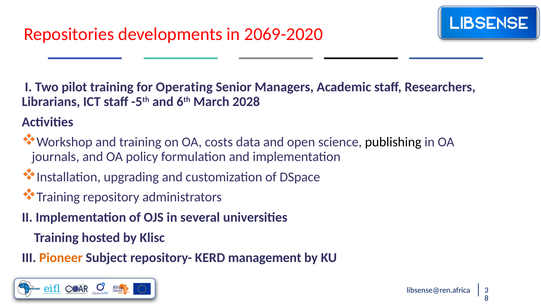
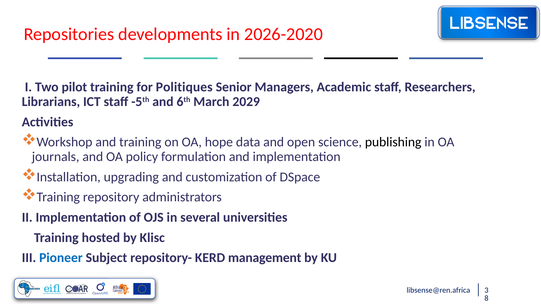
2069-2020: 2069-2020 -> 2026-2020 (284, 34)
Operating: Operating -> Politiques (184, 87)
2028: 2028 -> 2029 (246, 102)
costs: costs -> hope (219, 142)
Pioneer colour: orange -> blue (61, 258)
